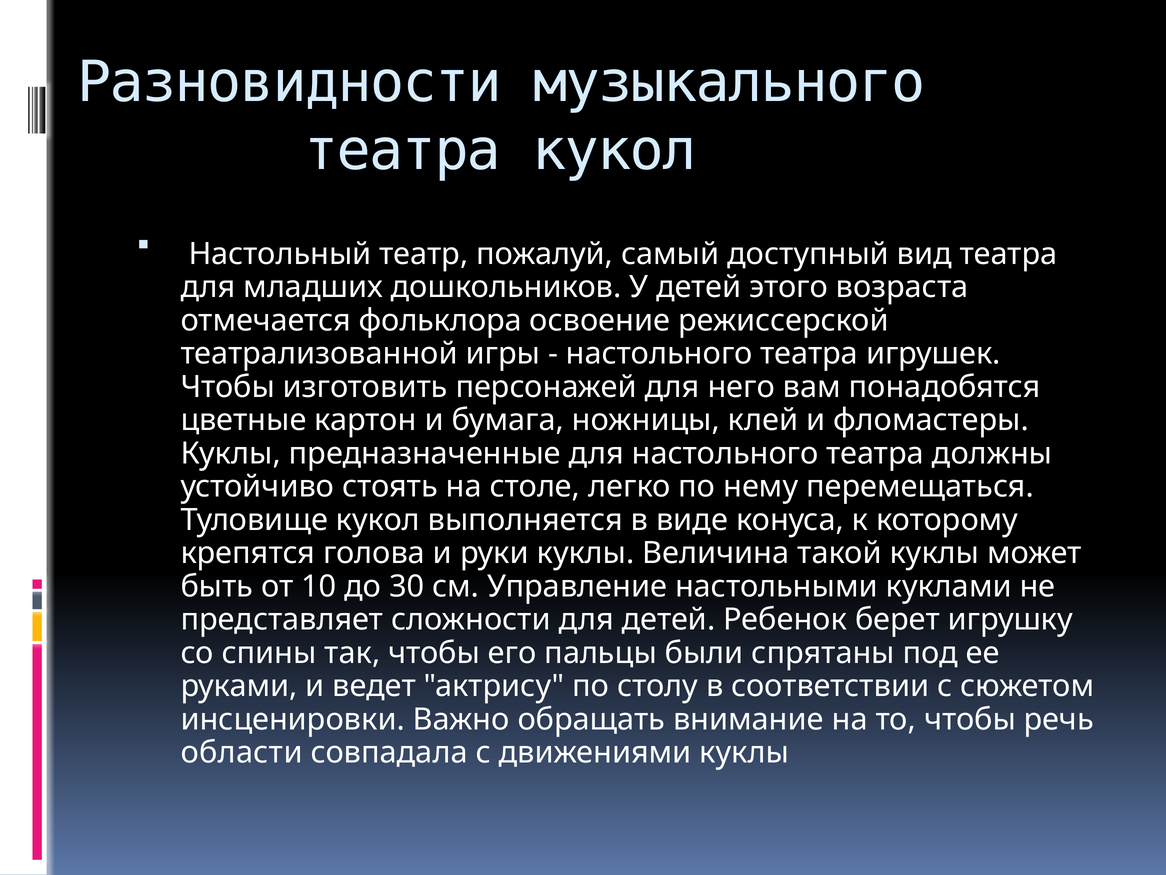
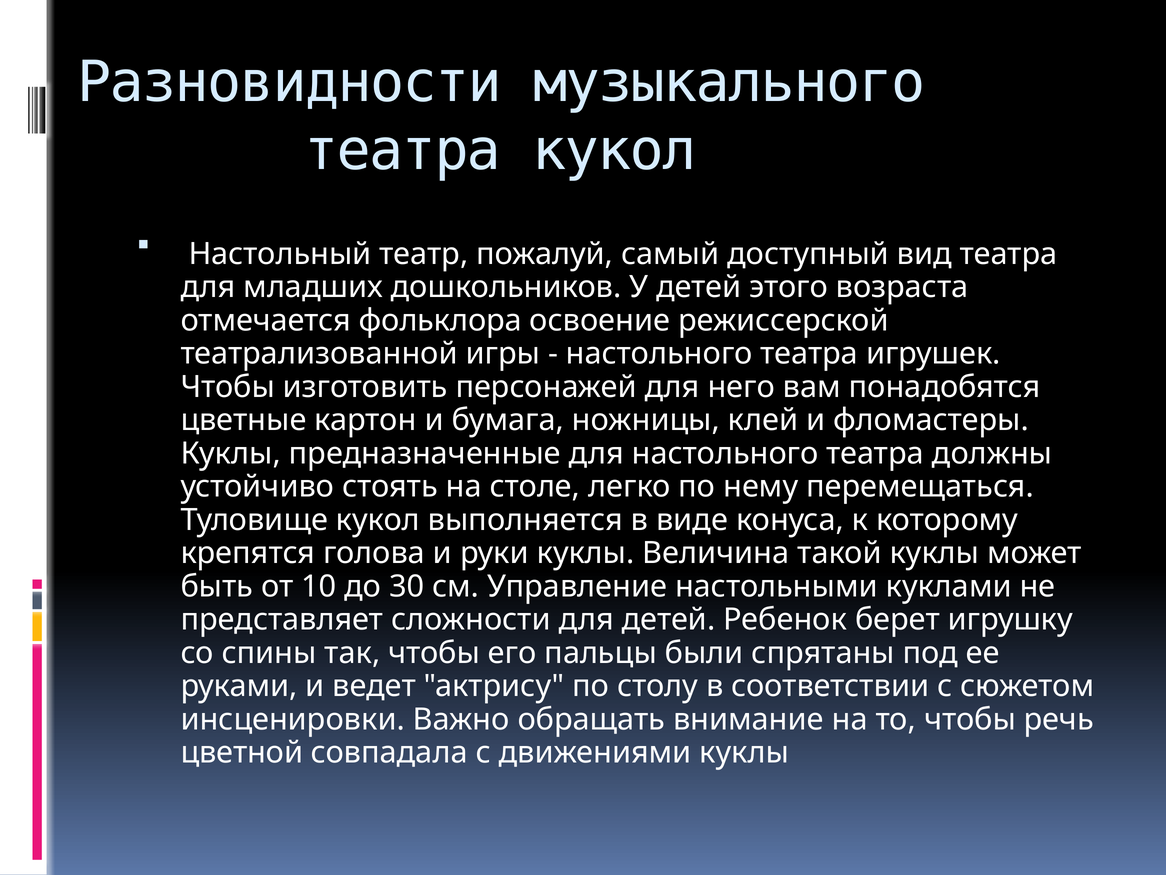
области: области -> цветной (242, 752)
